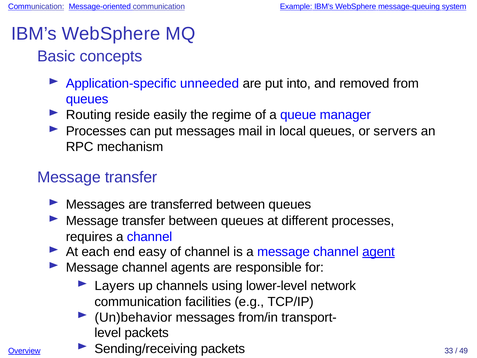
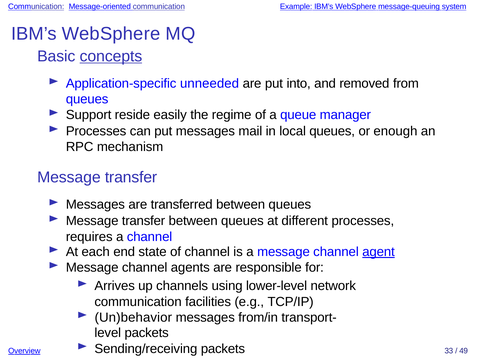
concepts underline: none -> present (111, 56)
Routing: Routing -> Support (89, 115)
servers: servers -> enough (395, 131)
easy: easy -> state (153, 252)
Layers: Layers -> Arrives (115, 286)
